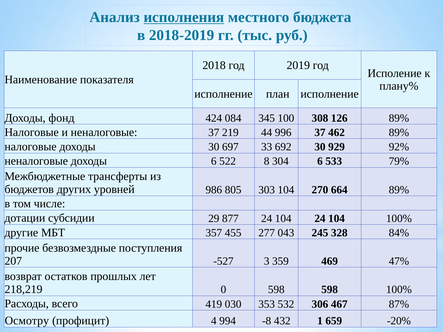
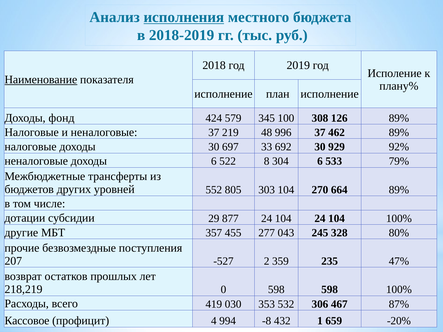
Наименование underline: none -> present (41, 80)
084: 084 -> 579 (233, 118)
44: 44 -> 48 (267, 133)
986: 986 -> 552 (214, 190)
84%: 84% -> 80% (399, 233)
3: 3 -> 2 (267, 261)
469: 469 -> 235 (330, 261)
Осмотру: Осмотру -> Кассовое (27, 321)
